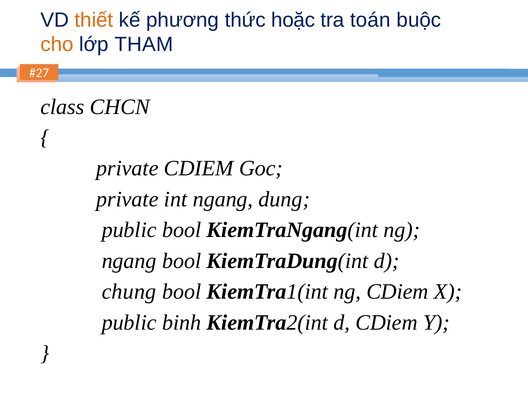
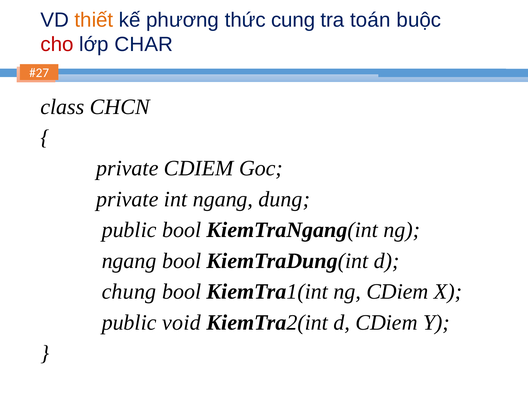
hoặc: hoặc -> cung (293, 20)
cho colour: orange -> red (57, 45)
THAM: THAM -> CHAR (144, 45)
binh: binh -> void (181, 322)
